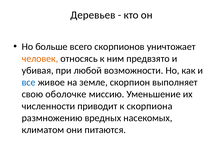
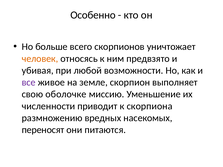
Деревьев: Деревьев -> Особенно (93, 15)
все colour: blue -> purple (29, 82)
климатом: климатом -> переносят (43, 130)
